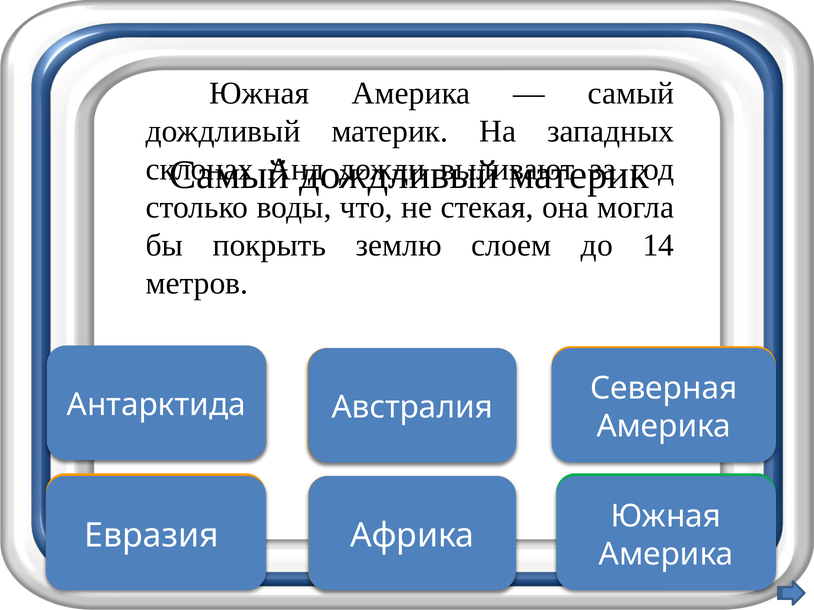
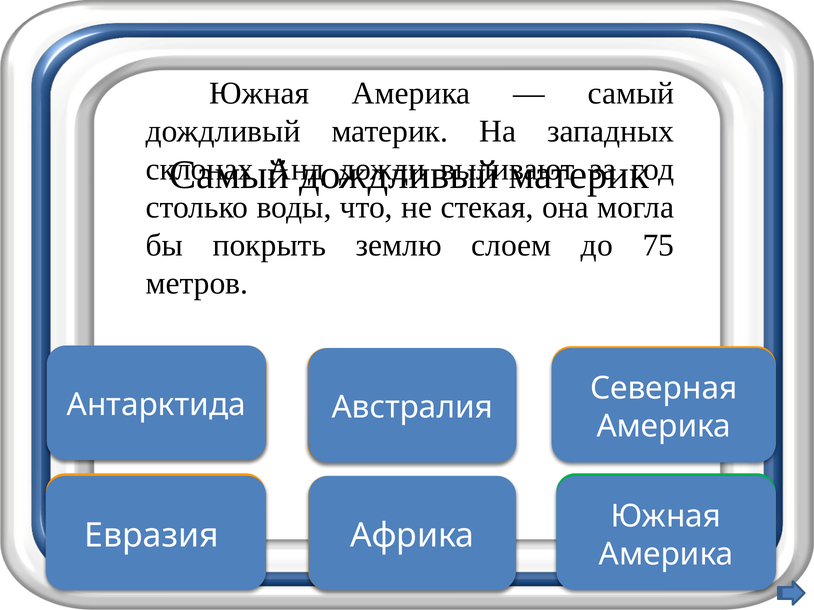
14: 14 -> 75 (658, 245)
